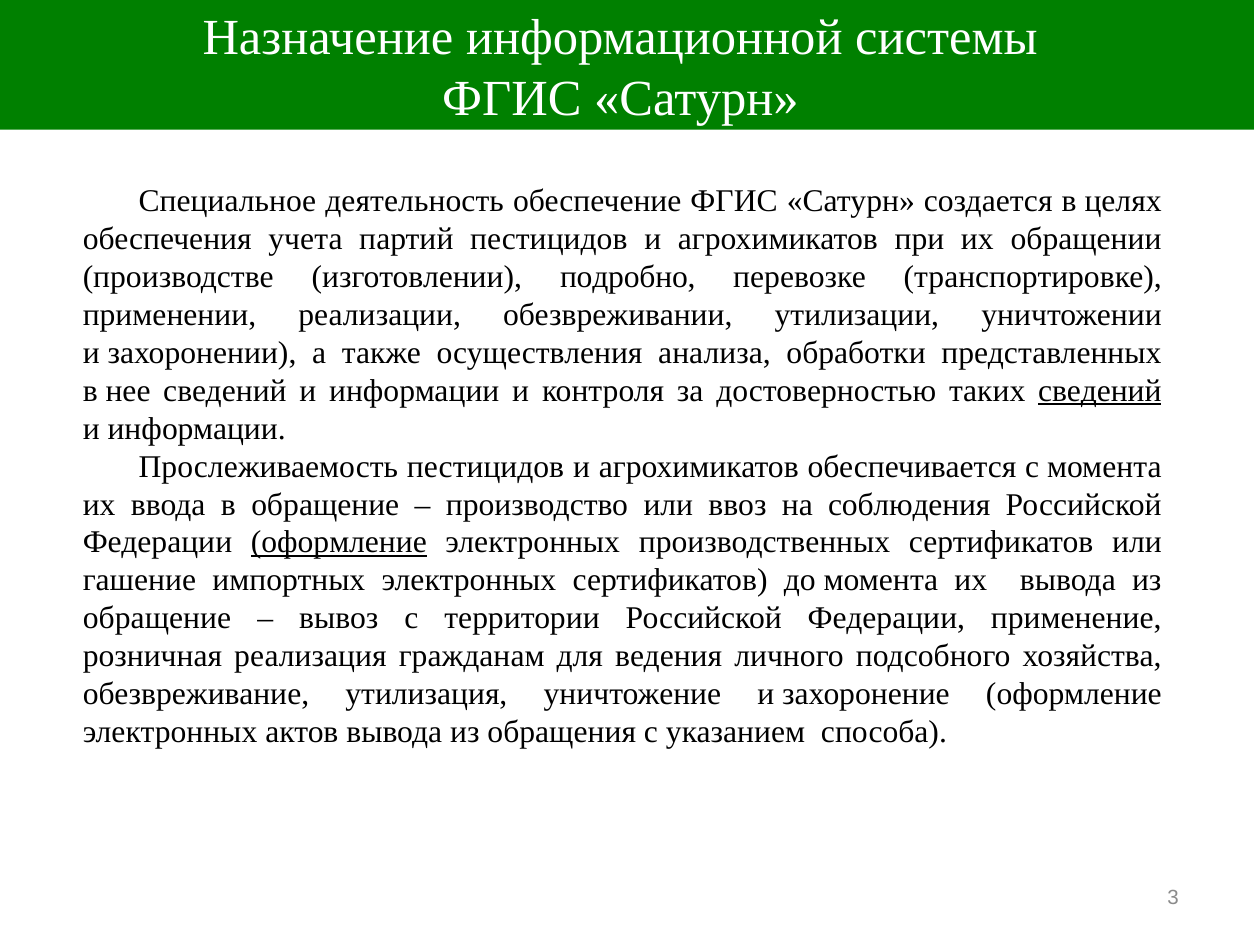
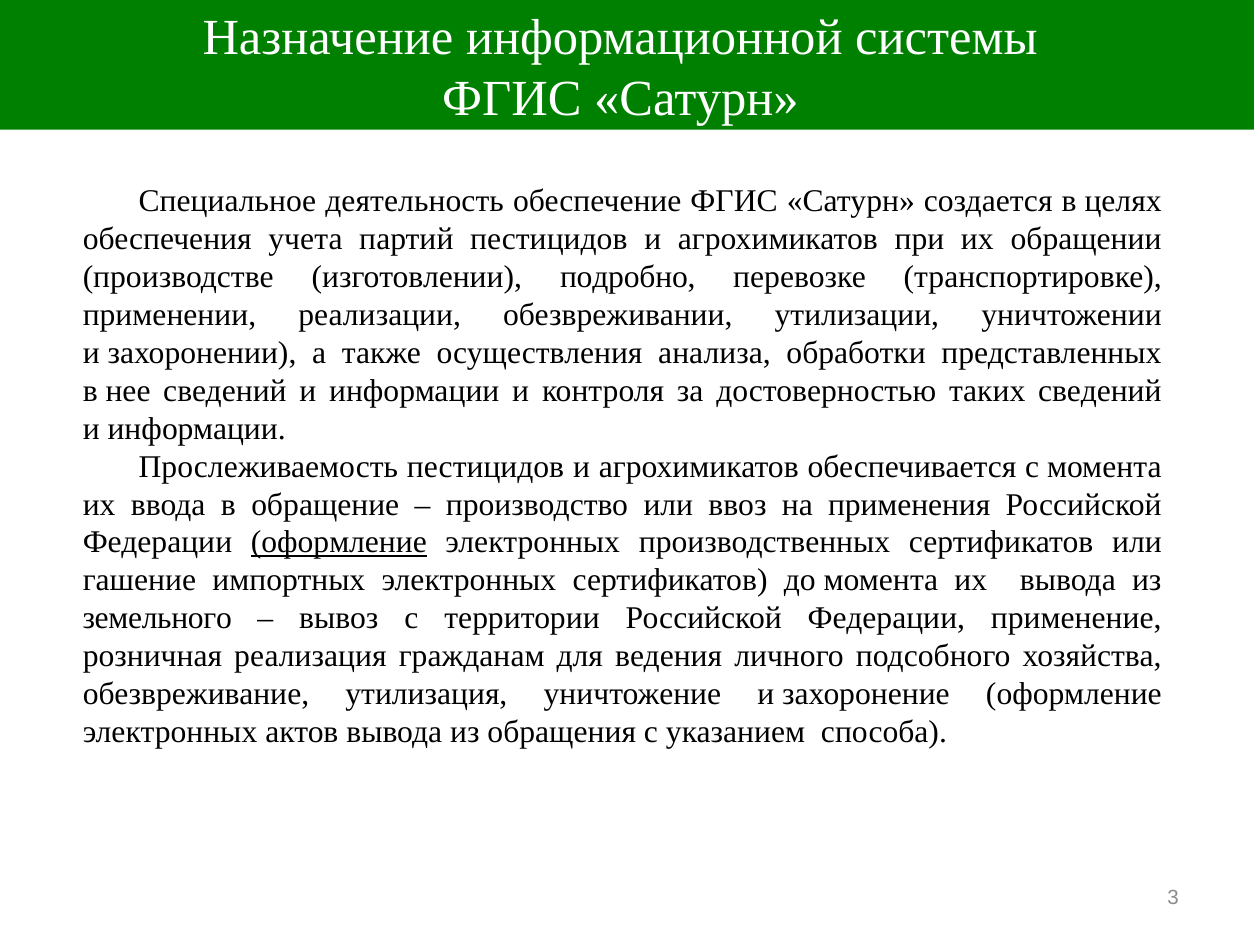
сведений underline: present -> none (1100, 391)
соблюдения: соблюдения -> применения (909, 505)
обращение: обращение -> земельного (157, 619)
